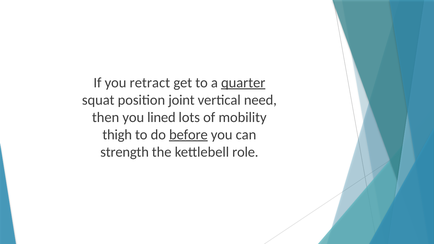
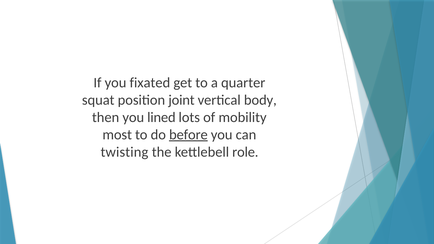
retract: retract -> fixated (150, 83)
quarter underline: present -> none (243, 83)
need: need -> body (260, 100)
thigh: thigh -> most (117, 135)
strength: strength -> twisting (124, 152)
